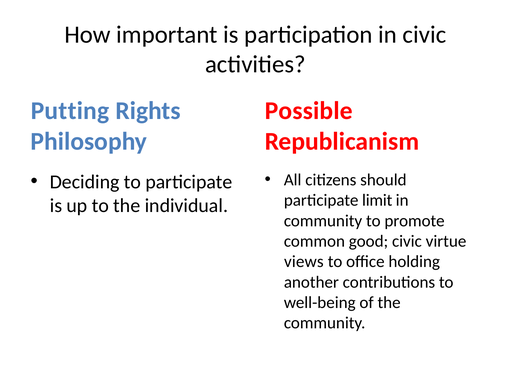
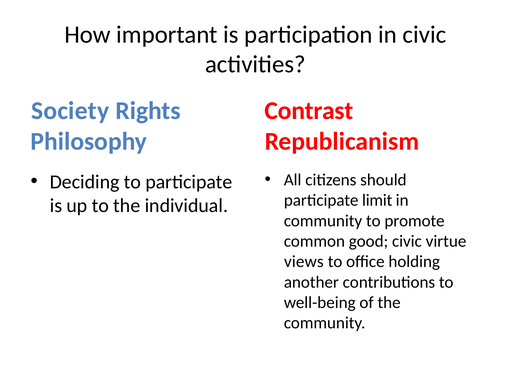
Putting: Putting -> Society (70, 111)
Possible: Possible -> Contrast (309, 111)
